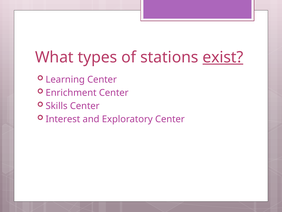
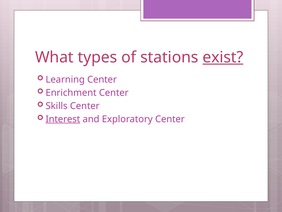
Interest underline: none -> present (63, 119)
